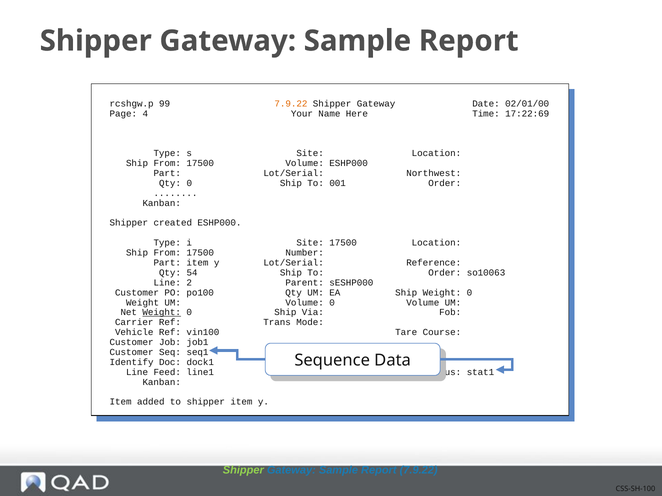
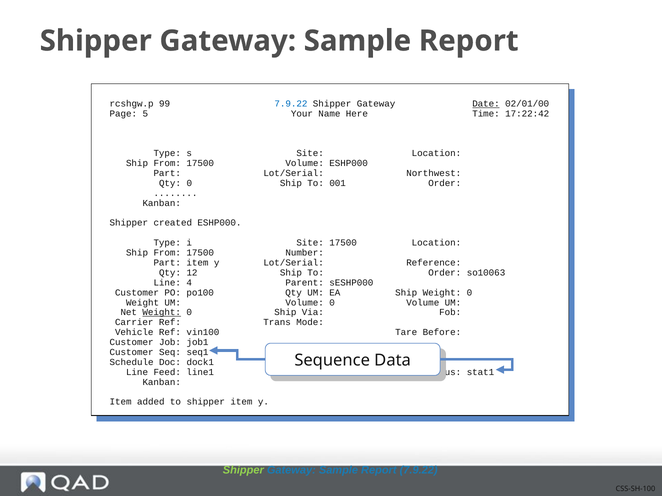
7.9.22 colour: orange -> blue (291, 104)
Date underline: none -> present (486, 104)
4: 4 -> 5 (145, 114)
17:22:69: 17:22:69 -> 17:22:42 (527, 114)
54: 54 -> 12 (192, 273)
2: 2 -> 4 (189, 283)
Course: Course -> Before (442, 333)
Identify: Identify -> Schedule (132, 363)
